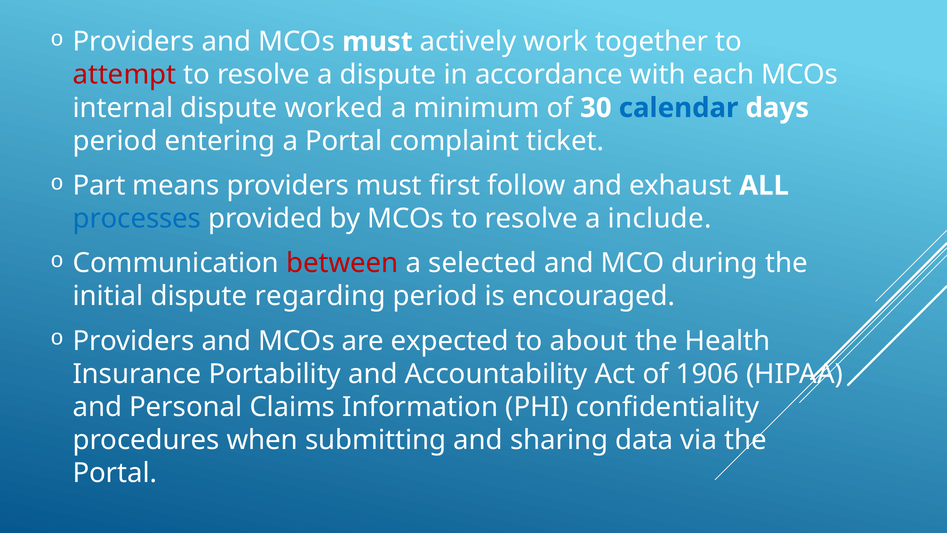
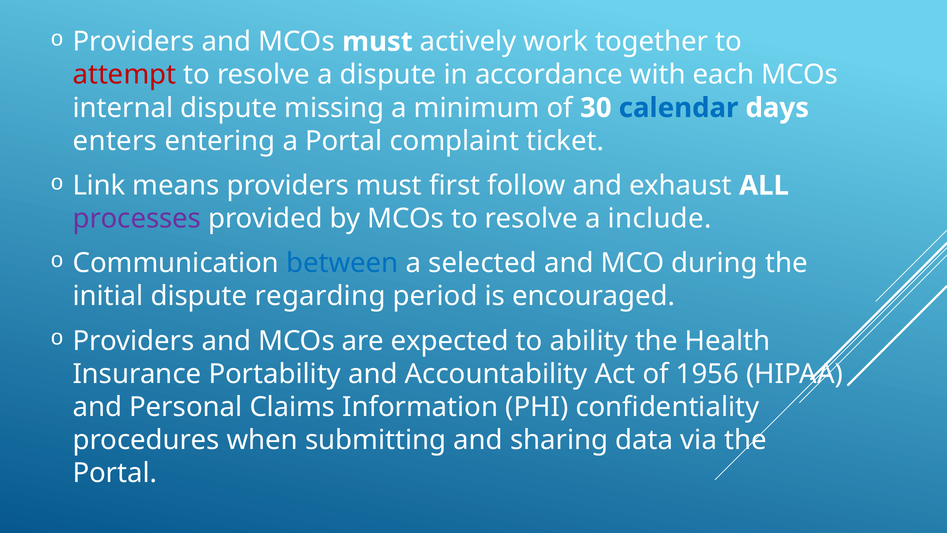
worked: worked -> missing (334, 108)
period: period -> enters (115, 141)
Part: Part -> Link (99, 185)
processes colour: blue -> purple (137, 219)
between colour: red -> blue (342, 263)
about: about -> ability (589, 341)
1906: 1906 -> 1956 (707, 374)
